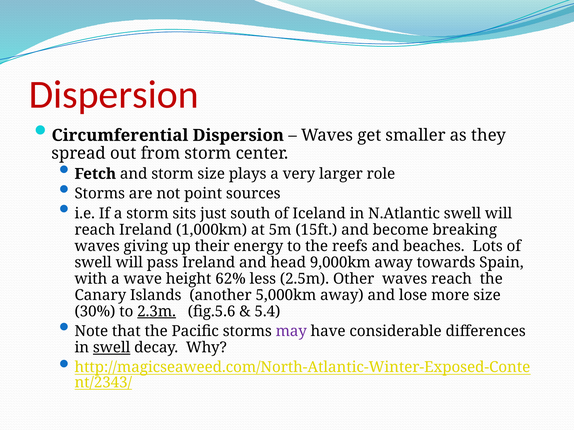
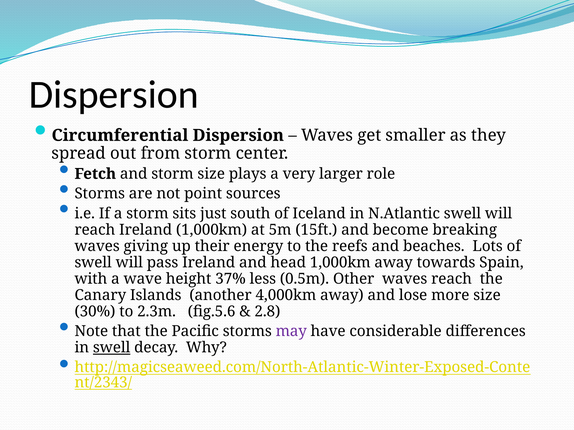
Dispersion colour: red -> black (114, 95)
head 9,000km: 9,000km -> 1,000km (340, 263)
62%: 62% -> 37% (231, 279)
2.5m: 2.5m -> 0.5m (304, 279)
5,000km: 5,000km -> 4,000km (286, 295)
2.3m underline: present -> none (157, 312)
5.4: 5.4 -> 2.8 (267, 312)
